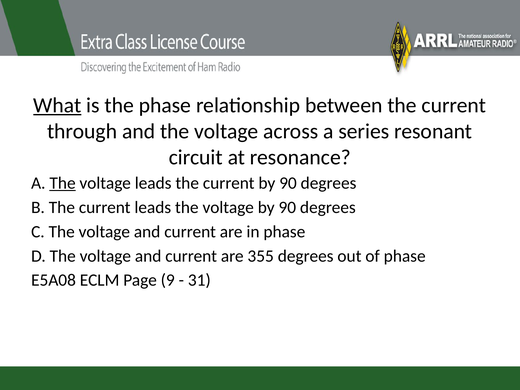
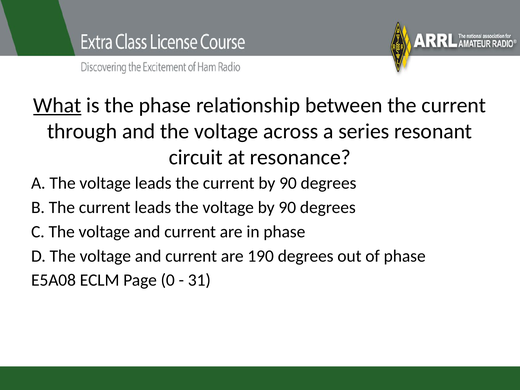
The underline: present -> none (63, 183)
355: 355 -> 190 (261, 256)
9: 9 -> 0 (168, 280)
